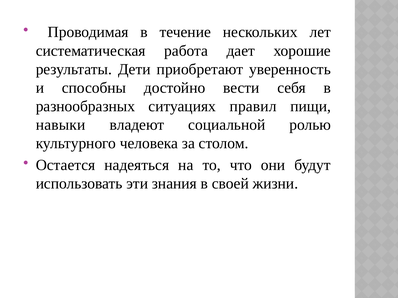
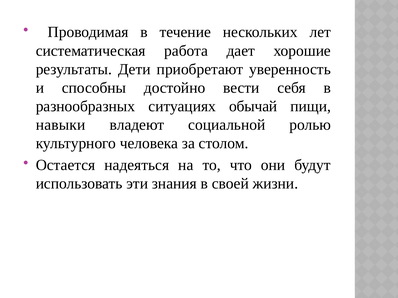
правил: правил -> обычай (253, 106)
